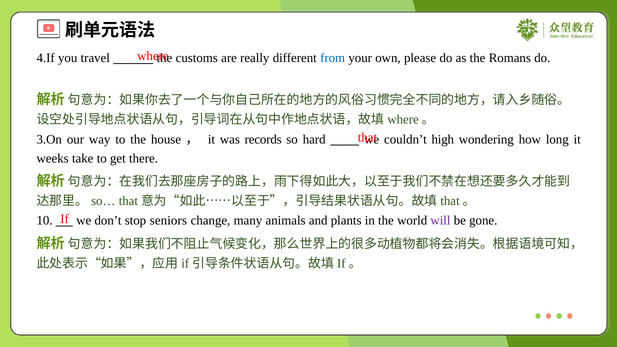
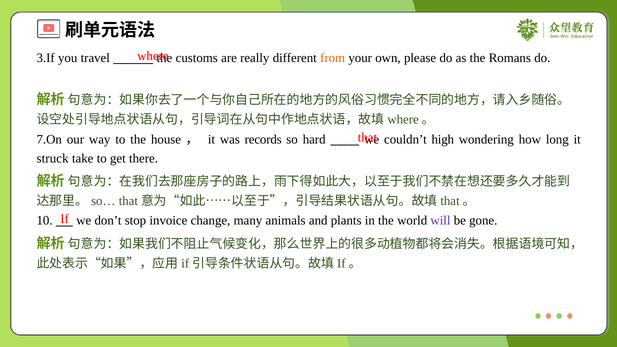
4.If: 4.If -> 3.If (46, 58)
from colour: blue -> orange (333, 58)
3.On: 3.On -> 7.On (49, 139)
weeks: weeks -> struck (53, 159)
seniors: seniors -> invoice (168, 221)
